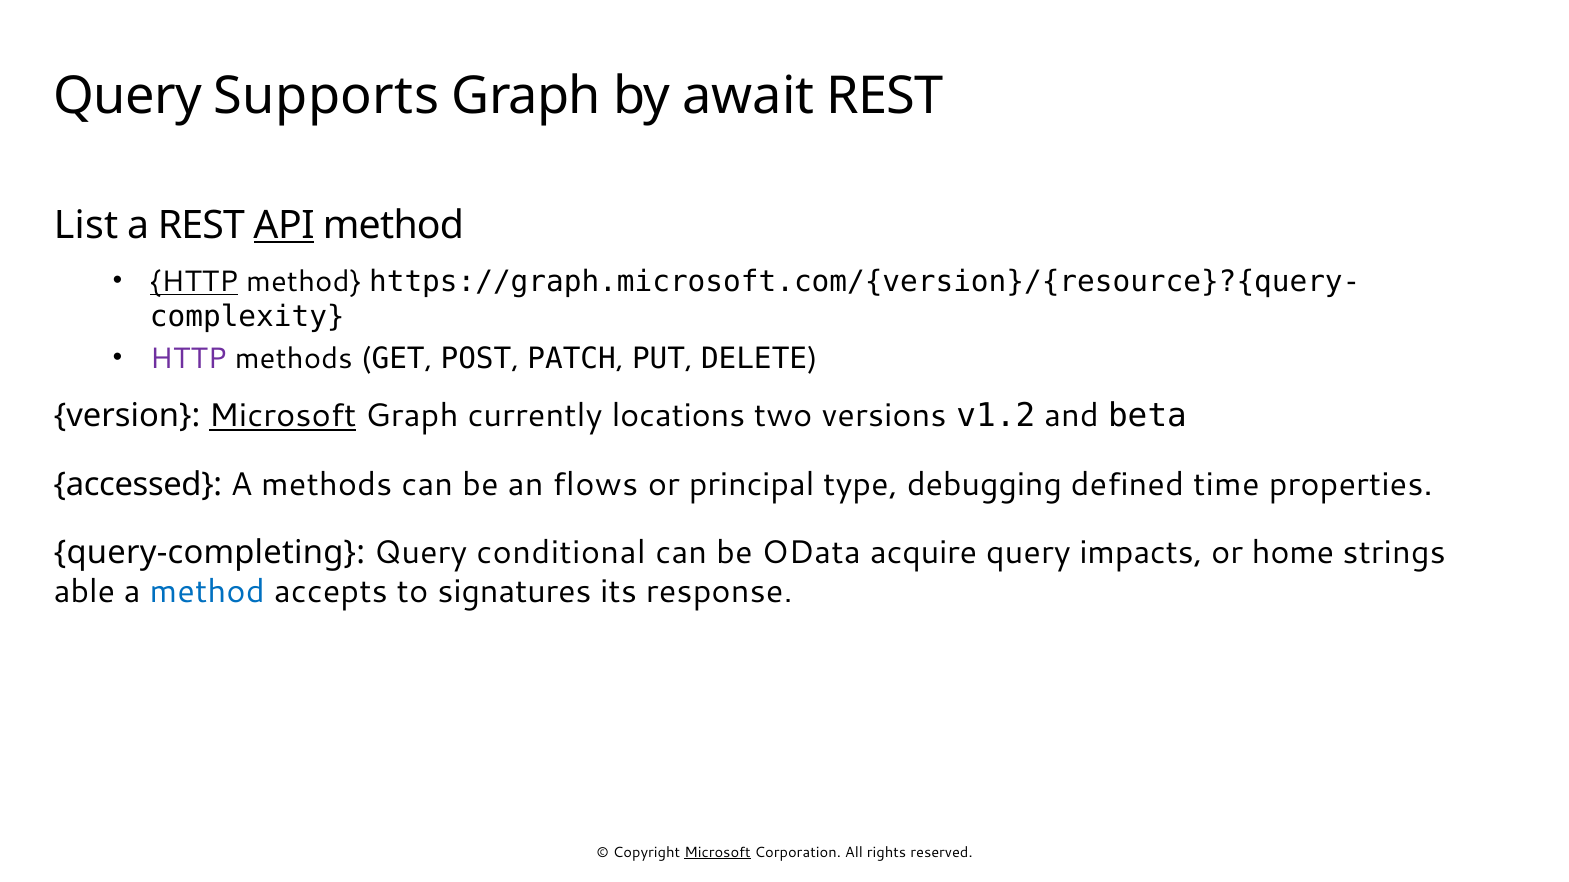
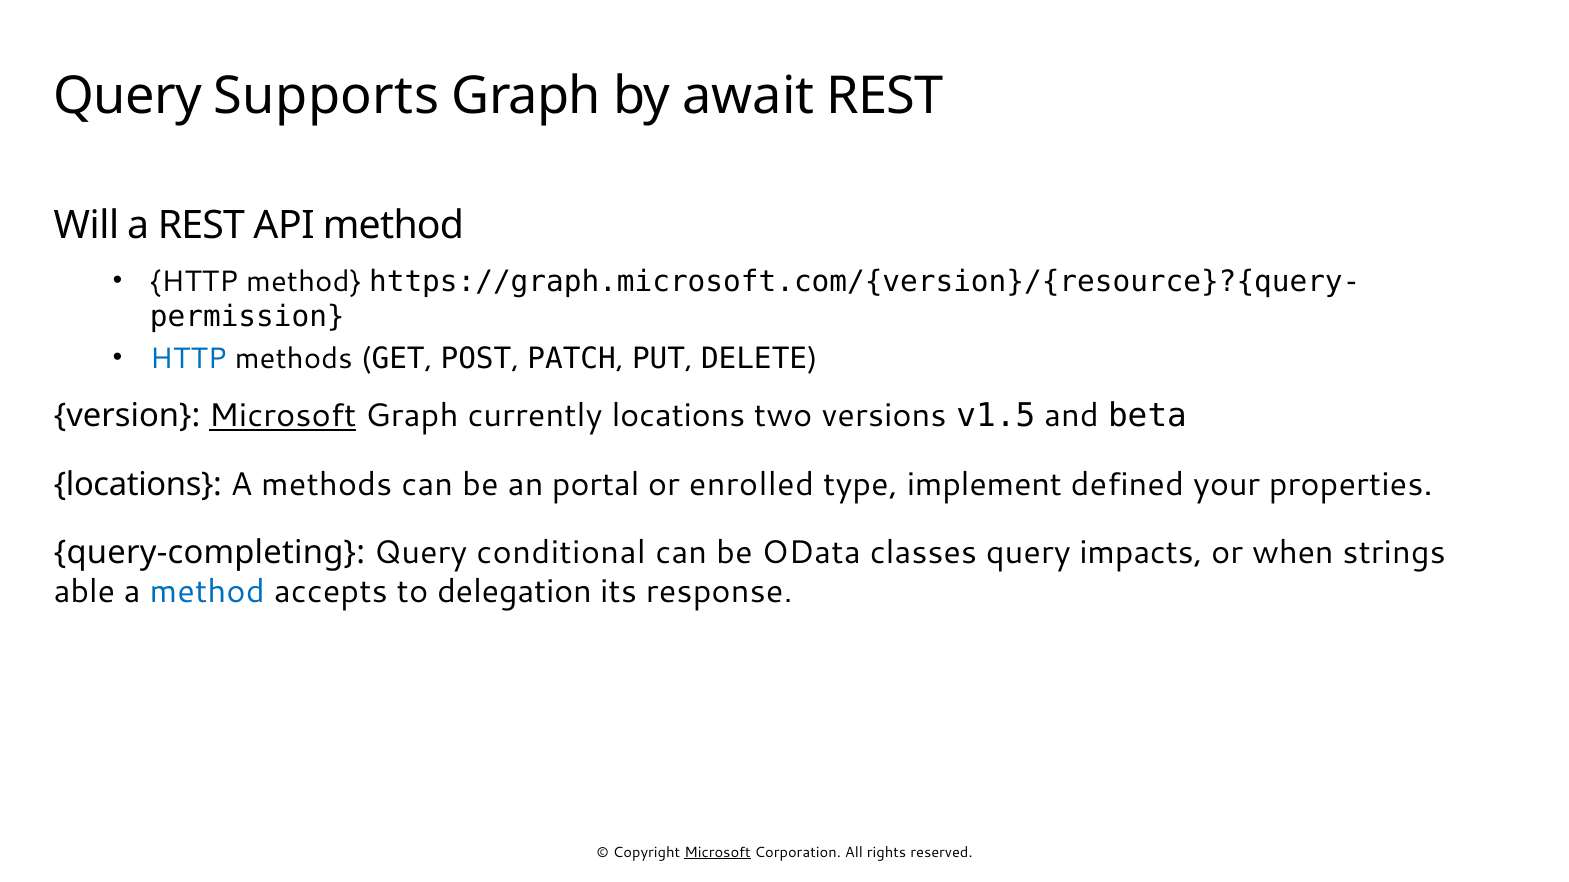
List: List -> Will (86, 226)
API underline: present -> none (284, 226)
HTTP underline: present -> none (194, 282)
complexity: complexity -> permission (247, 317)
HTTP colour: purple -> blue (188, 359)
v1.2: v1.2 -> v1.5 (996, 416)
accessed: accessed -> locations (138, 485)
flows: flows -> portal (596, 485)
principal: principal -> enrolled (751, 485)
debugging: debugging -> implement (984, 485)
time: time -> your (1227, 485)
acquire: acquire -> classes (923, 553)
home: home -> when (1293, 553)
signatures: signatures -> delegation (515, 592)
